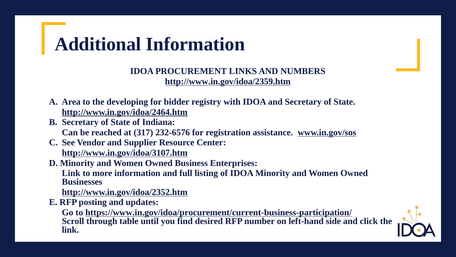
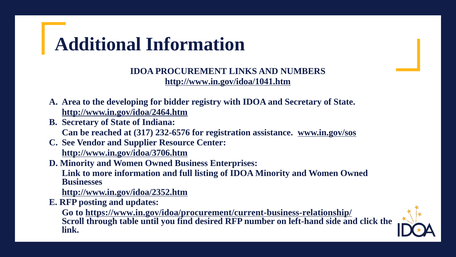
http://www.in.gov/idoa/2359.htm: http://www.in.gov/idoa/2359.htm -> http://www.in.gov/idoa/1041.htm (228, 81)
http://www.in.gov/idoa/3107.htm: http://www.in.gov/idoa/3107.htm -> http://www.in.gov/idoa/3706.htm (125, 153)
https://www.in.gov/idoa/procurement/current-business-participation/: https://www.in.gov/idoa/procurement/current-business-participation/ -> https://www.in.gov/idoa/procurement/current-business-relationship/ (219, 212)
